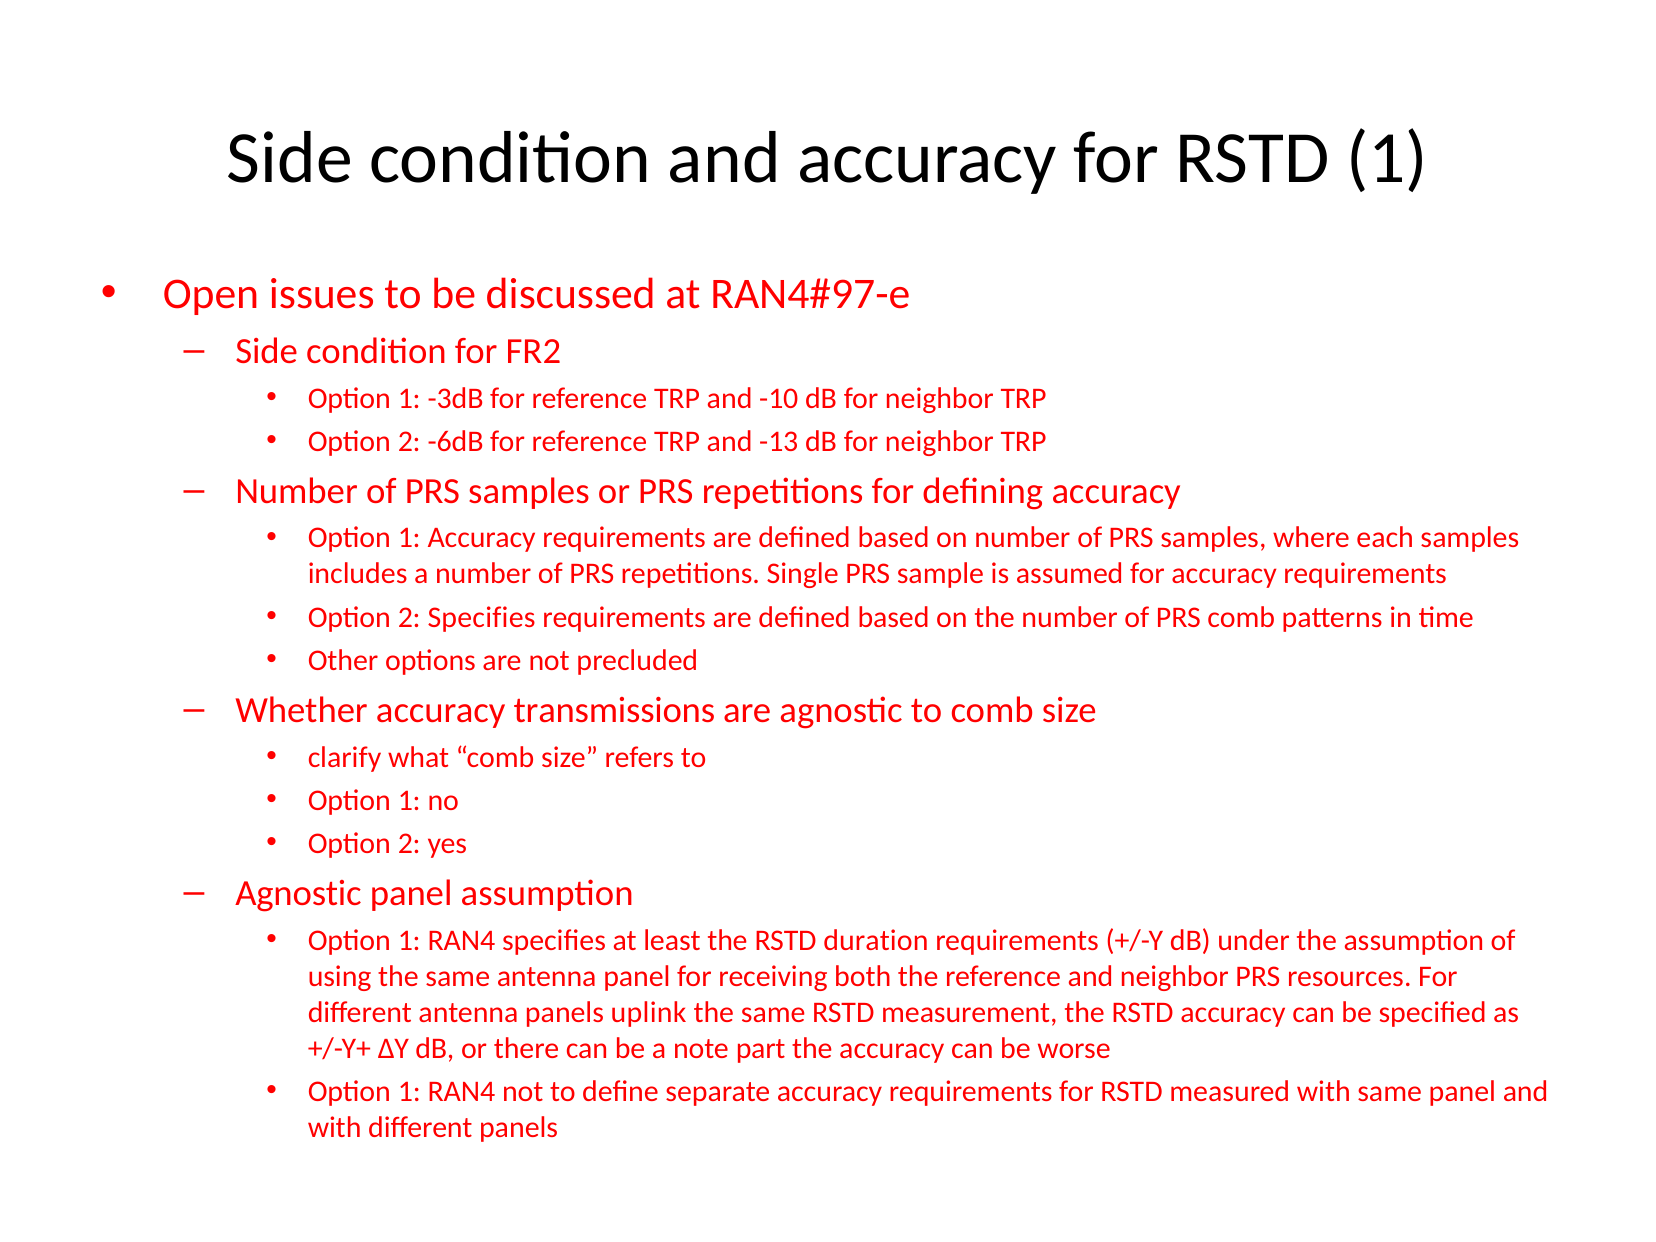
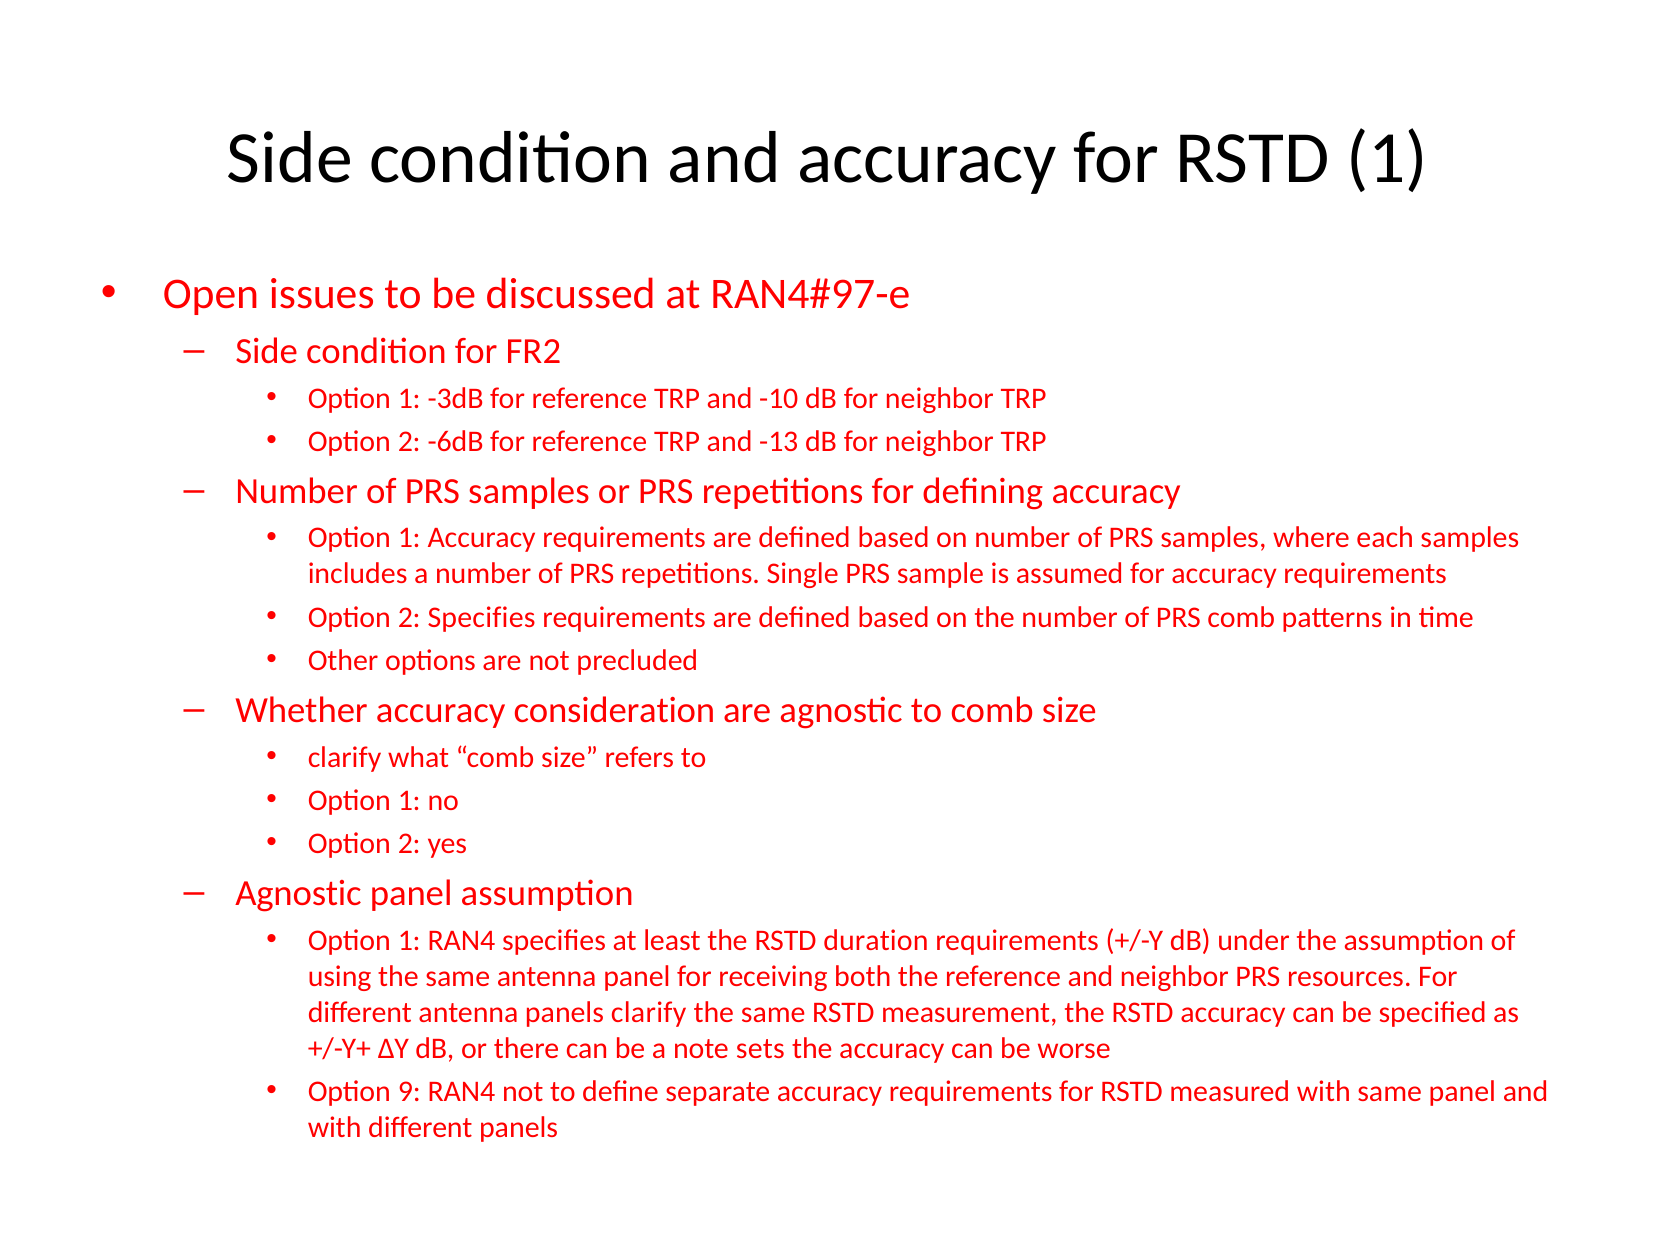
transmissions: transmissions -> consideration (614, 710)
panels uplink: uplink -> clarify (649, 1012)
part: part -> sets (760, 1048)
1: 1 -> 9 (409, 1091)
